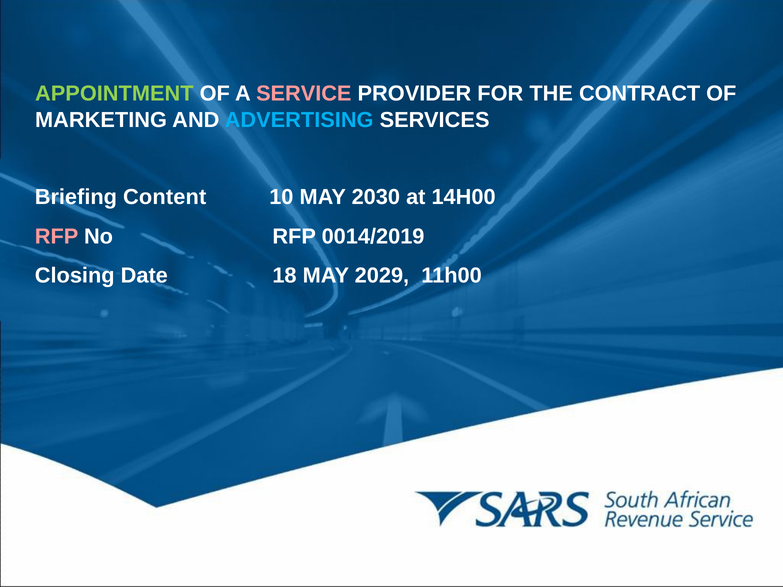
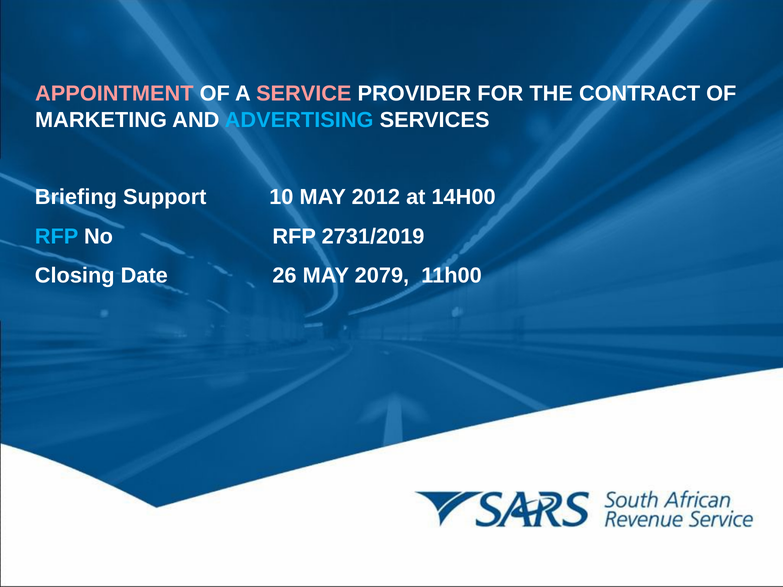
APPOINTMENT colour: light green -> pink (114, 94)
Content: Content -> Support (165, 197)
2030: 2030 -> 2012 (376, 197)
RFP colour: pink -> light blue (57, 236)
0014/2019: 0014/2019 -> 2731/2019 (373, 236)
18: 18 -> 26 (285, 276)
2029: 2029 -> 2079 (382, 276)
